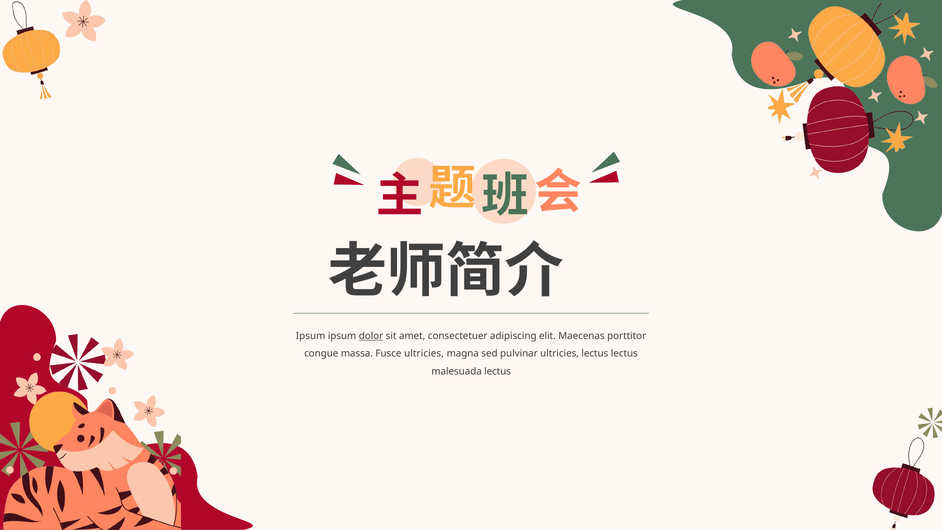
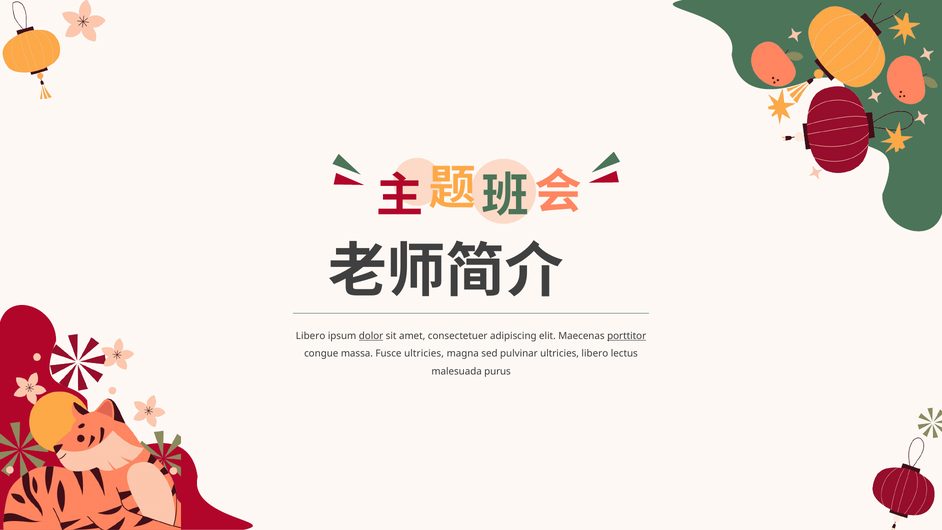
Ipsum: Ipsum -> Libero (311, 336)
porttitor underline: none -> present (627, 336)
ultricies lectus: lectus -> libero (595, 354)
malesuada lectus: lectus -> purus (498, 371)
